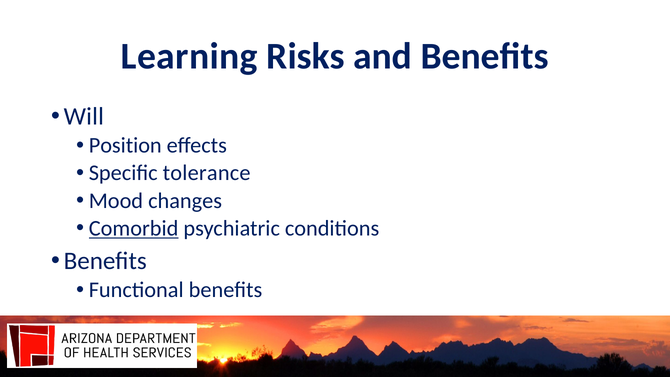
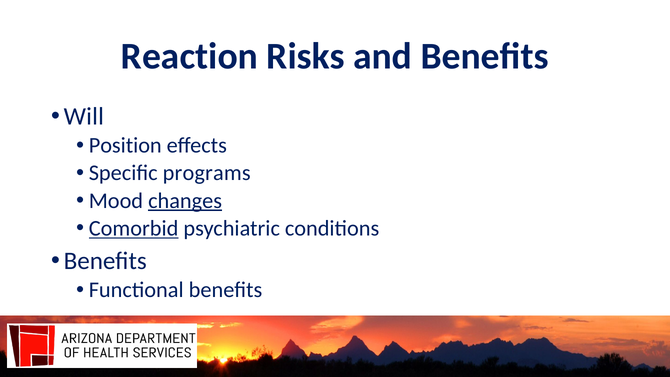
Learning: Learning -> Reaction (189, 56)
tolerance: tolerance -> programs (207, 173)
changes underline: none -> present (185, 201)
